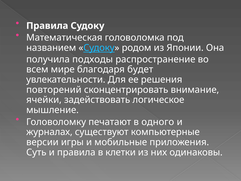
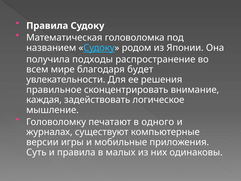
повторений: повторений -> правильное (54, 90)
ячейки: ячейки -> каждая (44, 100)
клетки: клетки -> малых (121, 152)
